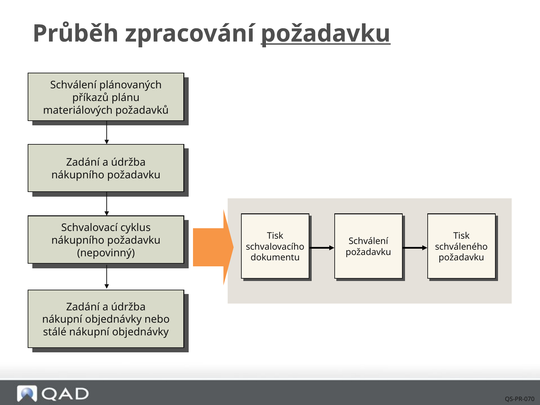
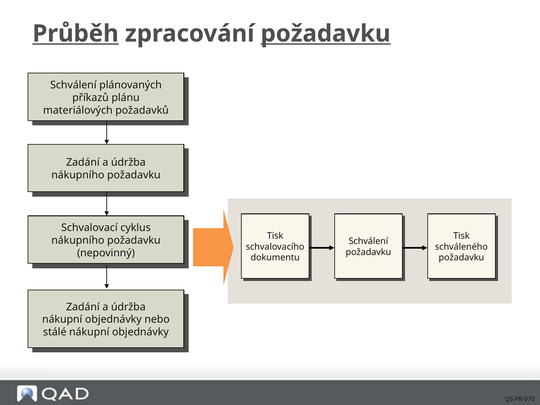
Průběh underline: none -> present (76, 34)
